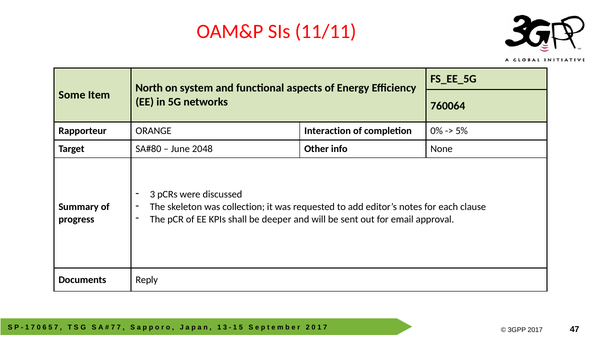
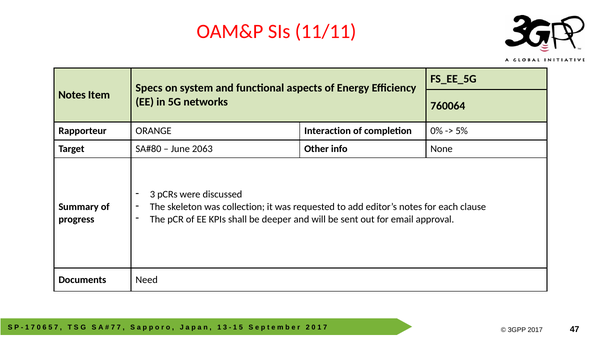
North: North -> Specs (149, 88)
Some: Some -> Notes (72, 95)
2048: 2048 -> 2063 (202, 149)
Reply: Reply -> Need (147, 280)
